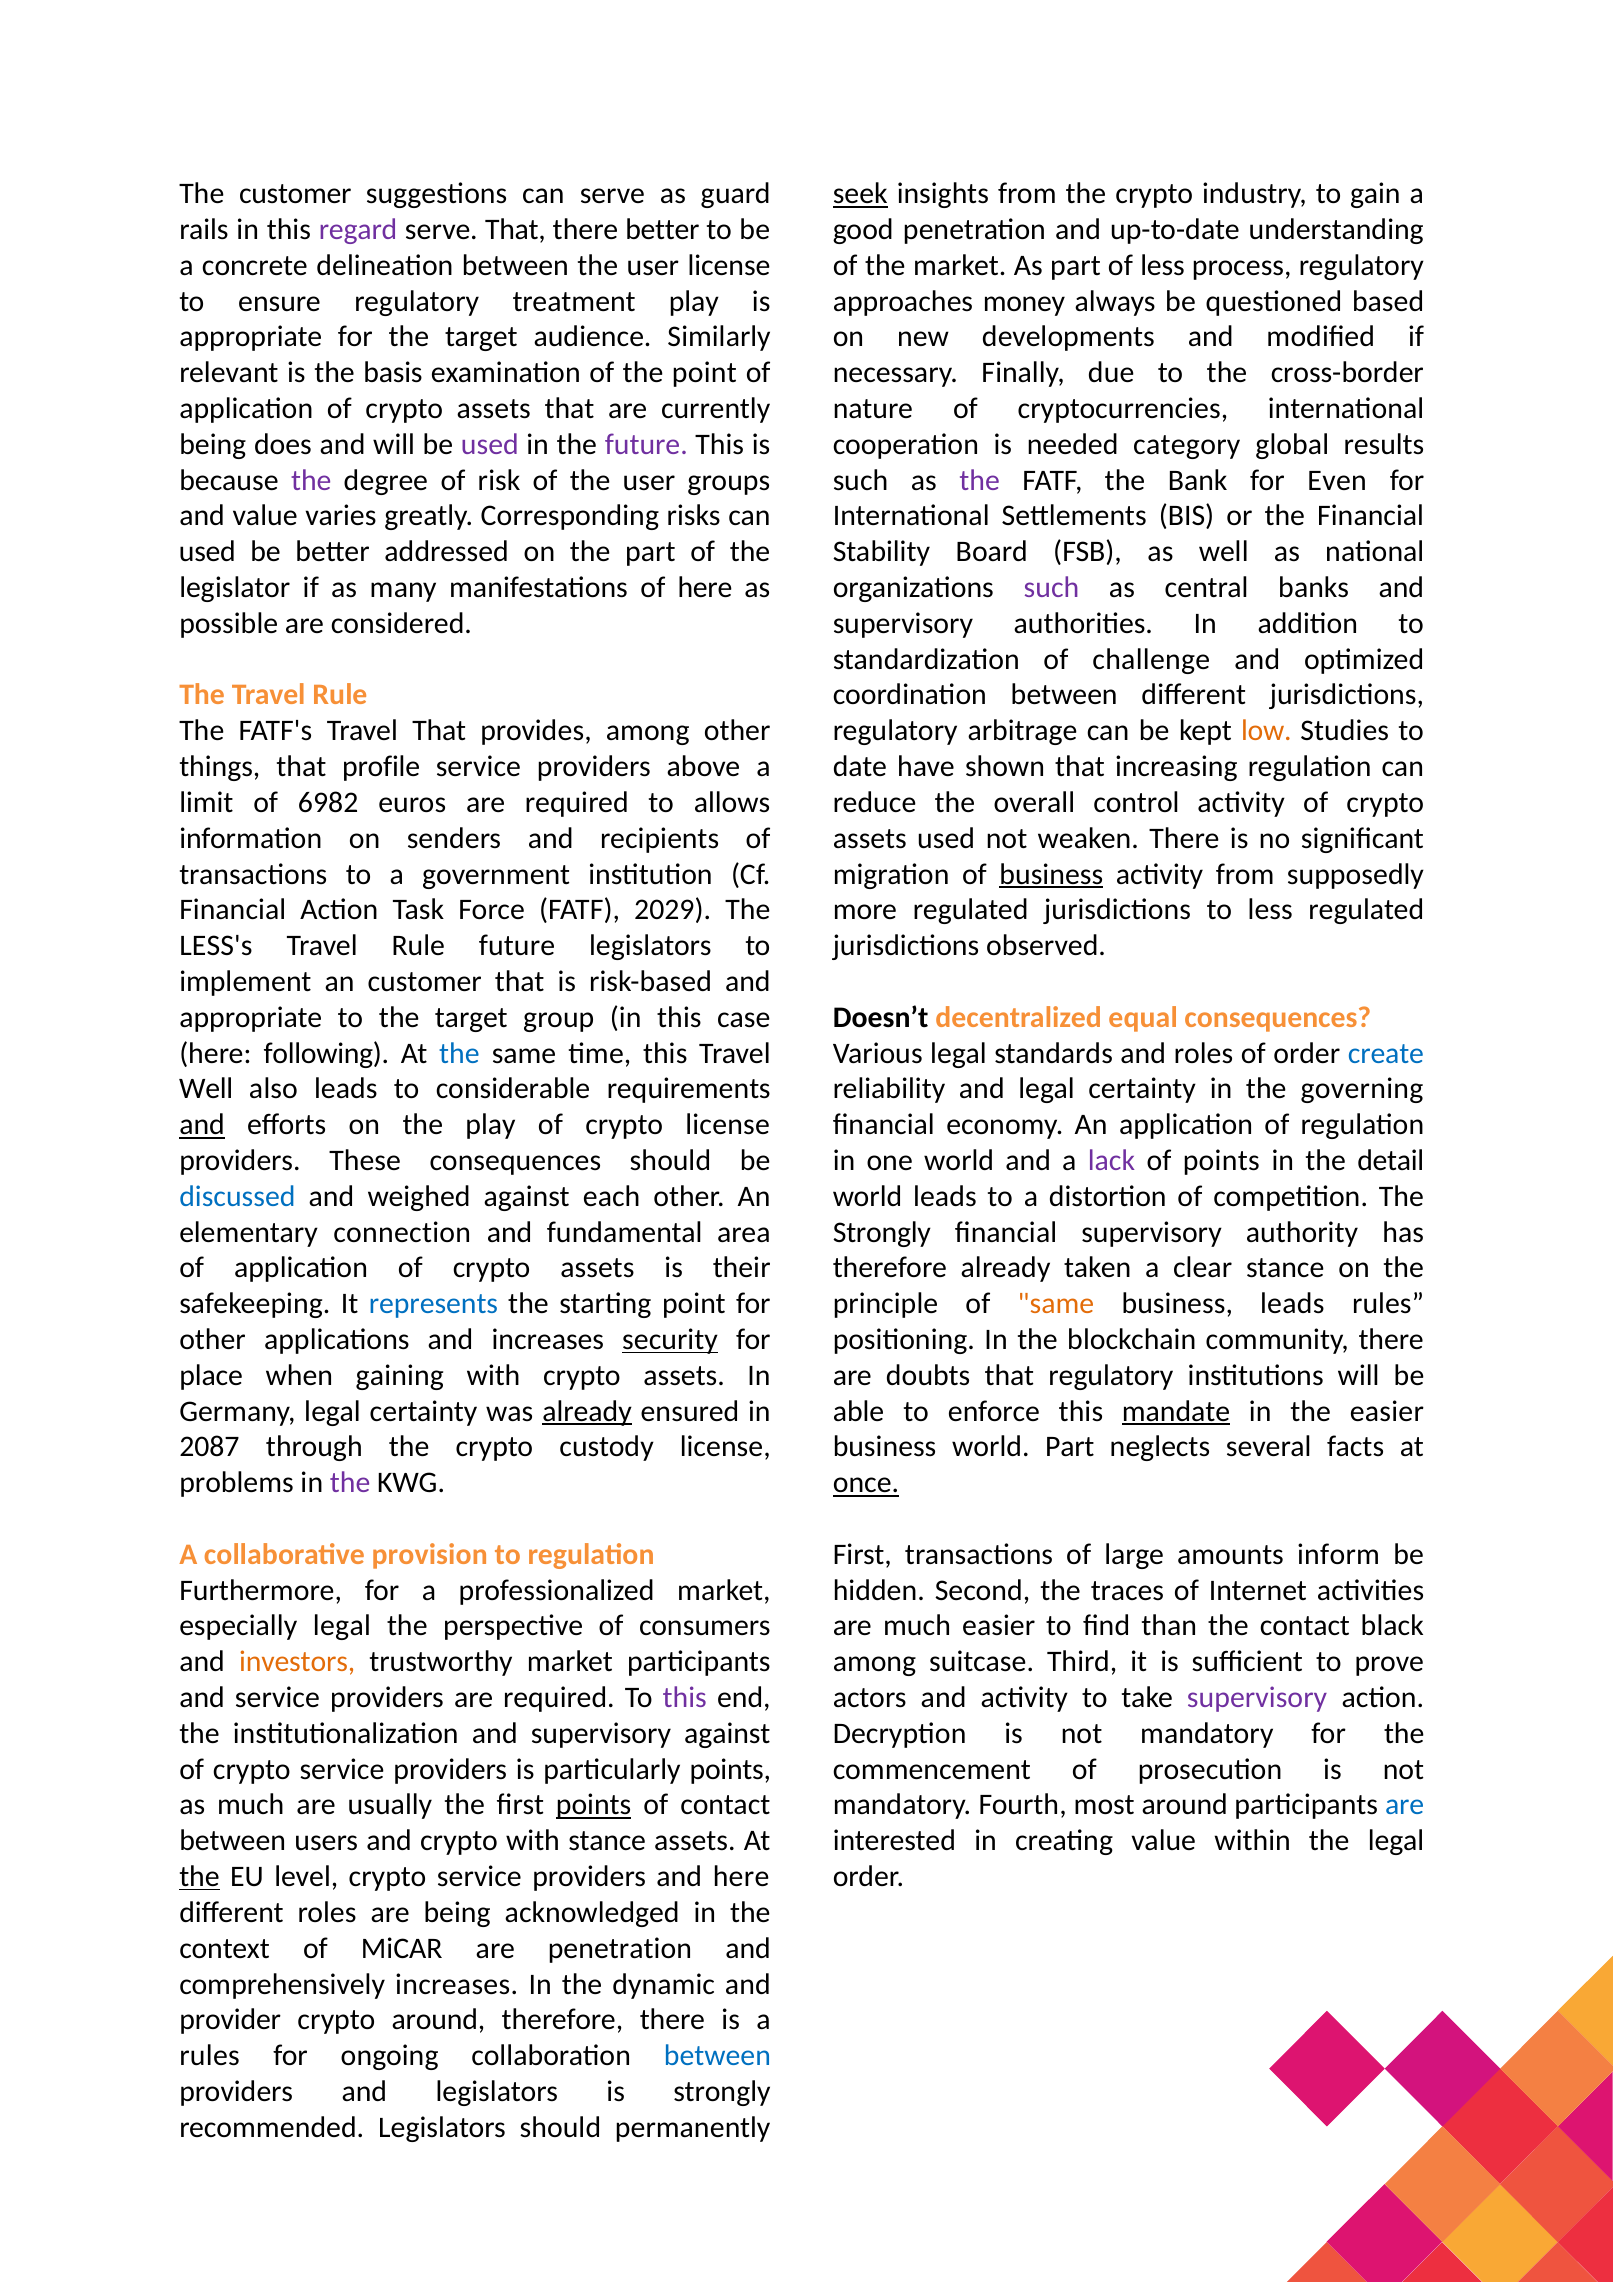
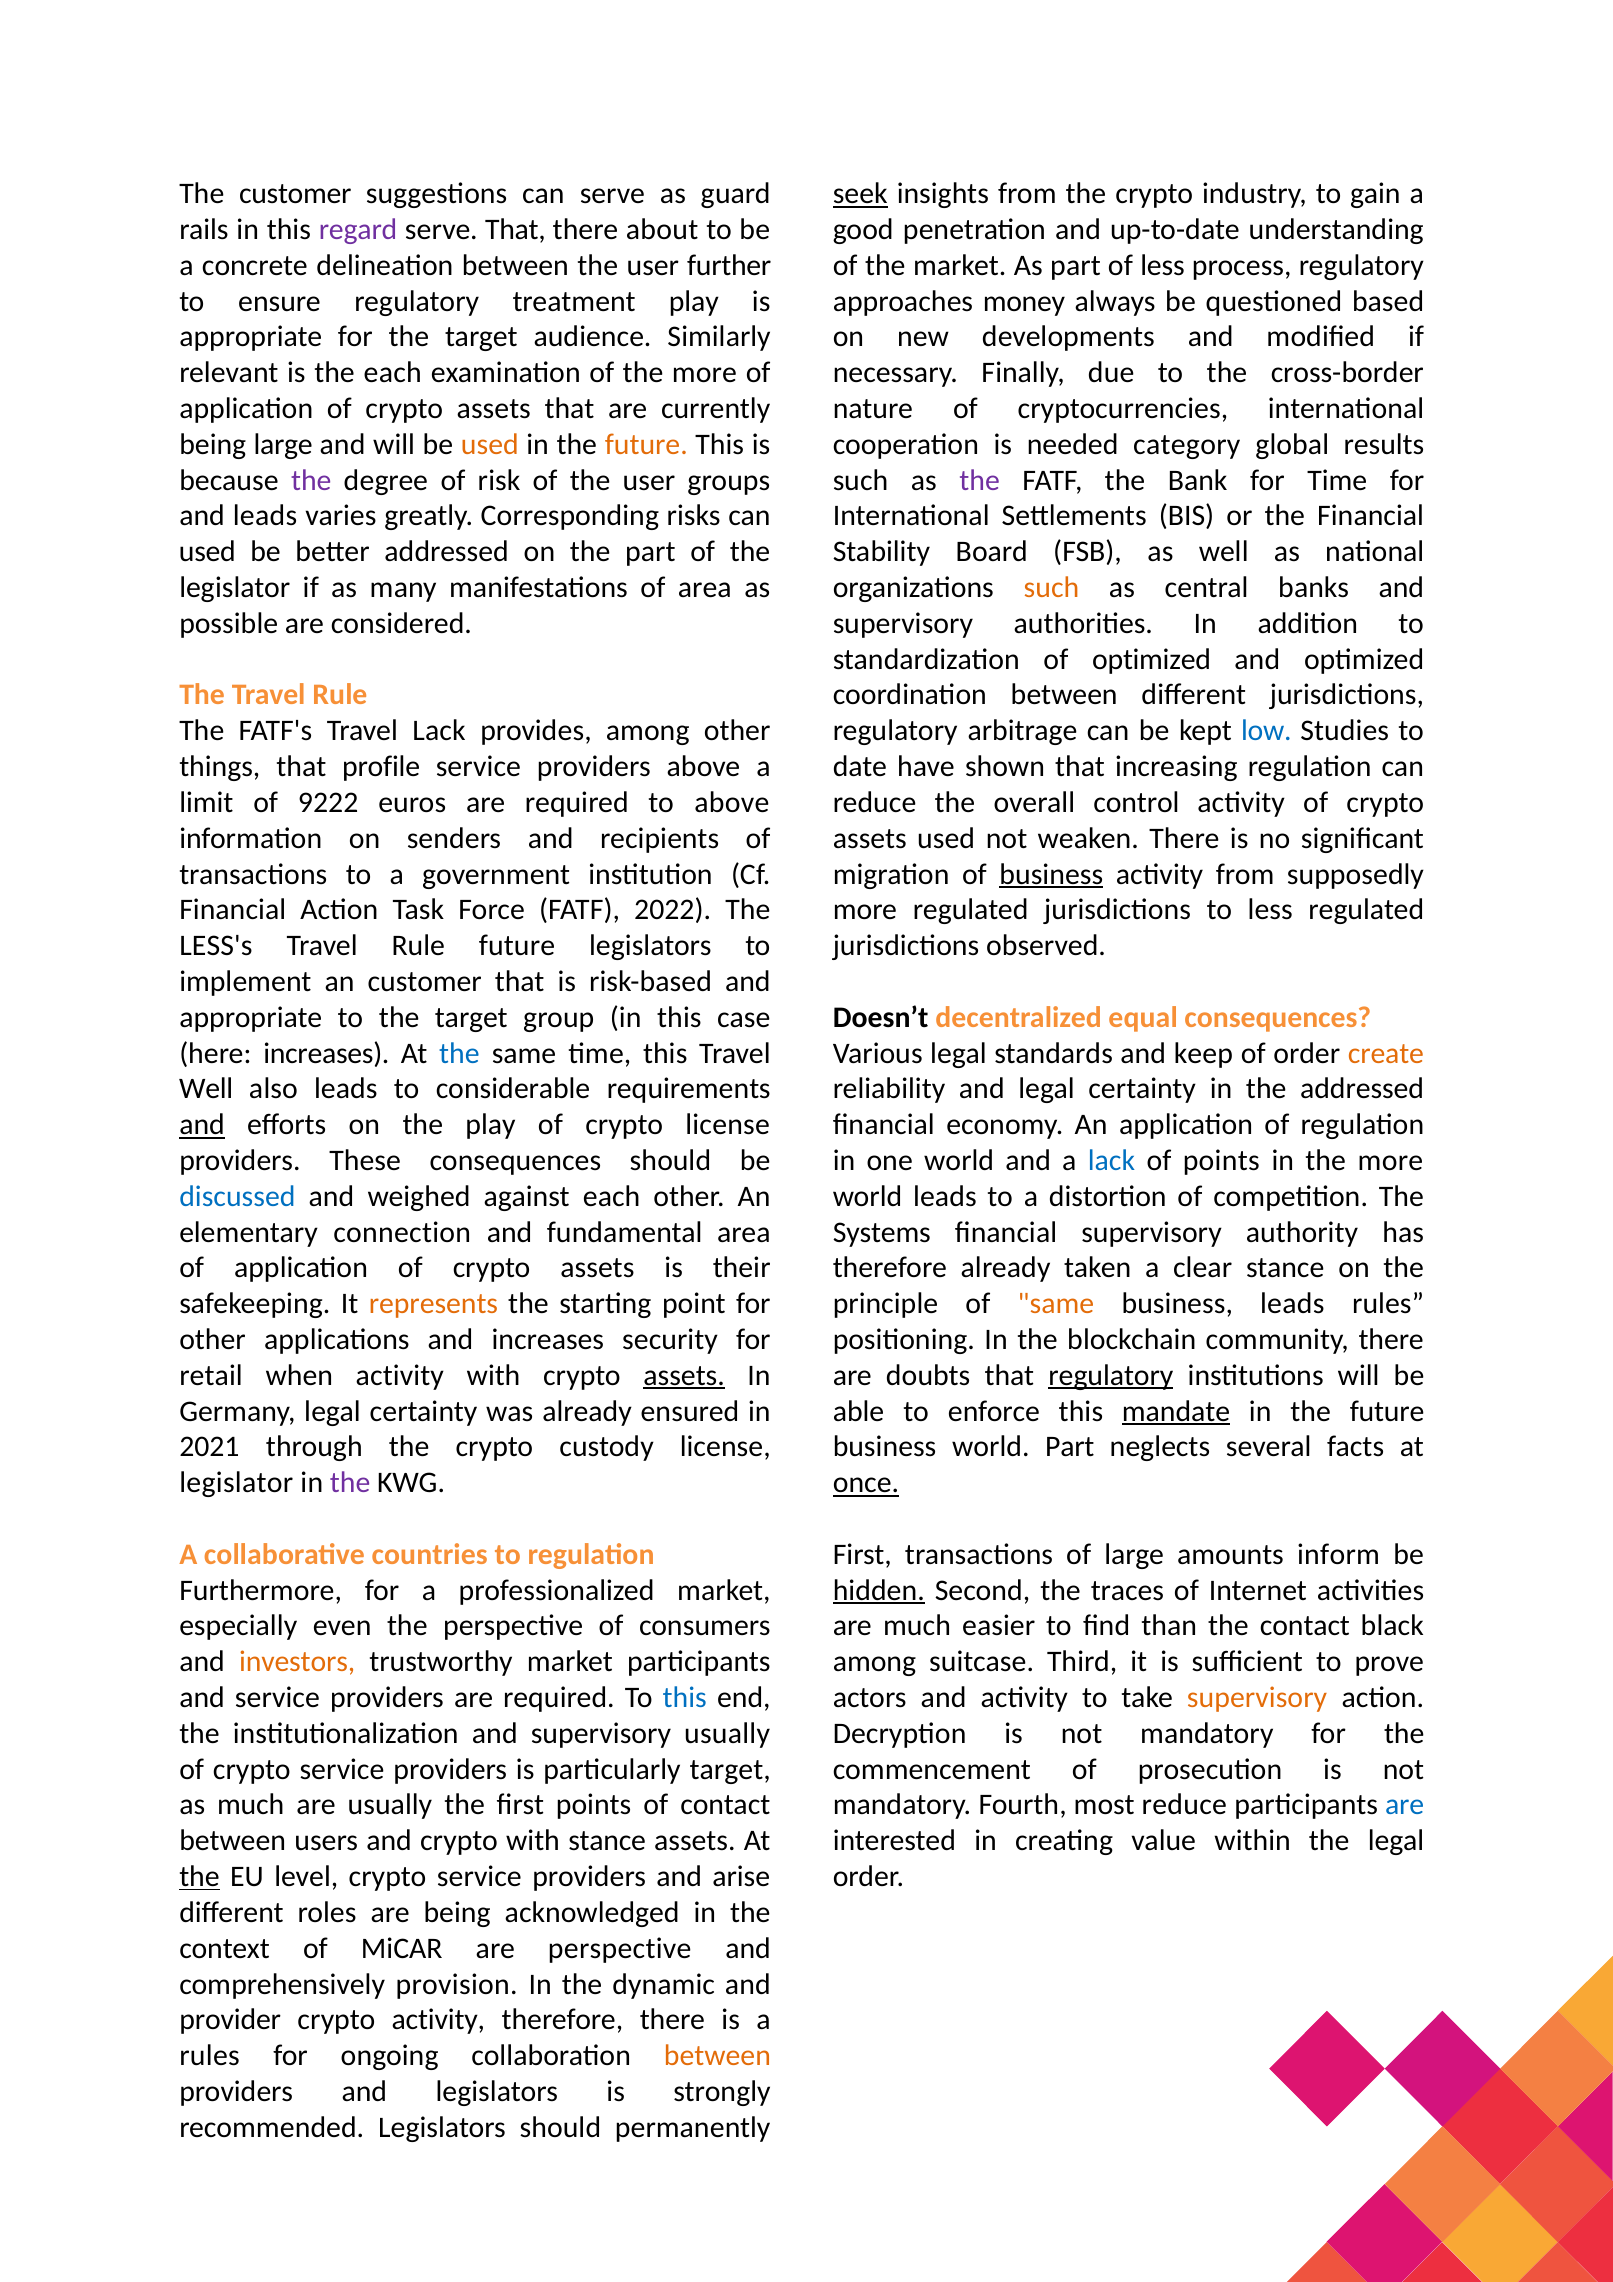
there better: better -> about (662, 230)
user license: license -> further (729, 265)
the basis: basis -> each (393, 373)
of the point: point -> more (704, 373)
being does: does -> large (283, 444)
used colour: purple -> orange (490, 444)
future colour: purple -> orange (646, 444)
for Even: Even -> Time (1337, 480)
and value: value -> leads (265, 516)
of here: here -> area (705, 588)
such colour: purple -> orange (1051, 588)
of challenge: challenge -> optimized (1152, 659)
Travel That: That -> Lack (439, 731)
low colour: orange -> blue (1266, 731)
6982: 6982 -> 9222 (328, 802)
to allows: allows -> above (732, 802)
2029: 2029 -> 2022 (673, 910)
here following: following -> increases (326, 1053)
and roles: roles -> keep (1203, 1053)
create colour: blue -> orange (1386, 1053)
the governing: governing -> addressed (1362, 1089)
lack colour: purple -> blue (1111, 1160)
in the detail: detail -> more (1390, 1160)
Strongly: Strongly -> Systems (882, 1232)
represents colour: blue -> orange (433, 1303)
security underline: present -> none (670, 1339)
place: place -> retail (211, 1375)
when gaining: gaining -> activity (400, 1375)
assets underline: none -> present (684, 1375)
regulatory underline: none -> present (1111, 1375)
already underline: present -> none (587, 1411)
easier: easier -> future (1387, 1411)
2087: 2087 -> 2021 (209, 1447)
problems: problems -> legislator (236, 1482)
provision: provision -> countries (430, 1554)
hidden underline: none -> present (879, 1590)
especially legal: legal -> even (342, 1626)
this colour: purple -> blue (685, 1697)
supervisory colour: purple -> orange (1257, 1697)
supervisory against: against -> usually (727, 1733)
particularly points: points -> target (730, 1769)
points underline: present -> none (594, 1805)
most around: around -> reduce (1184, 1805)
and here: here -> arise (741, 1876)
are penetration: penetration -> perspective (620, 1948)
comprehensively increases: increases -> provision (457, 1984)
crypto around: around -> activity (438, 2019)
between colour: blue -> orange (717, 2055)
